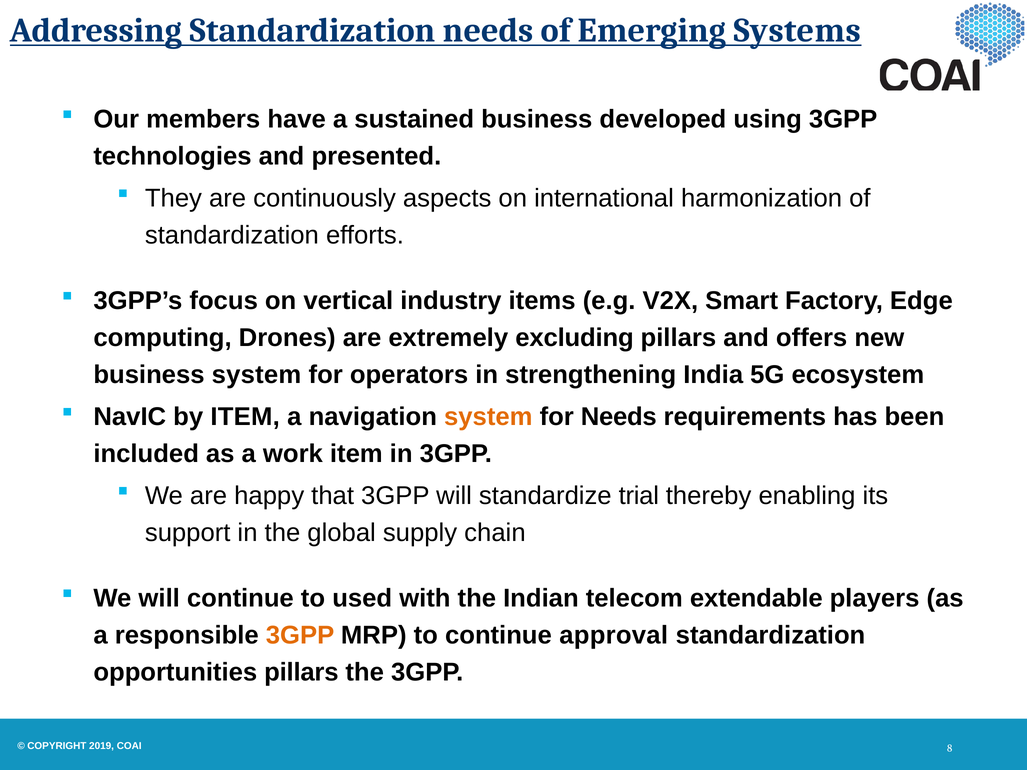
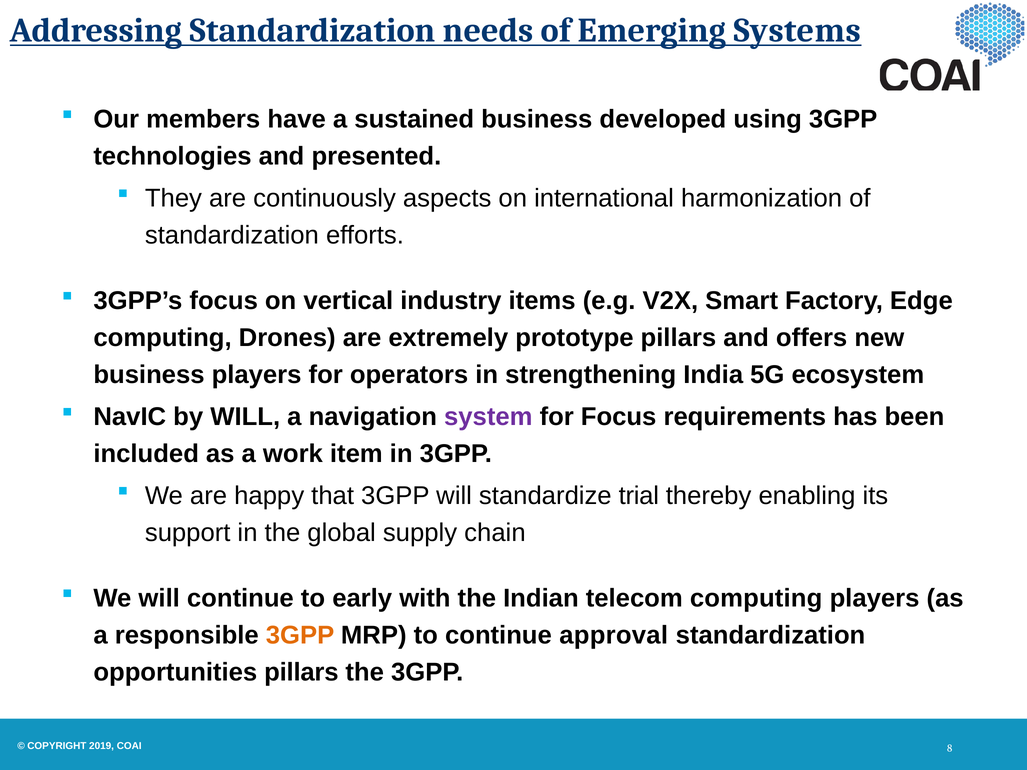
excluding: excluding -> prototype (574, 338)
business system: system -> players (257, 375)
by ITEM: ITEM -> WILL (245, 417)
system colour: orange -> purple (488, 417)
for Needs: Needs -> Focus (619, 417)
used: used -> early (362, 599)
telecom extendable: extendable -> computing (756, 599)
